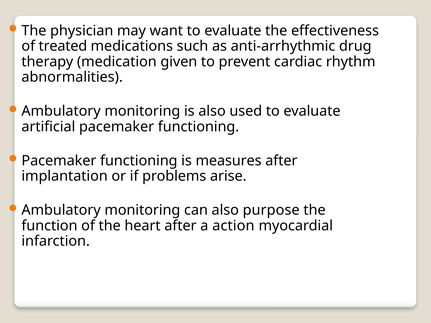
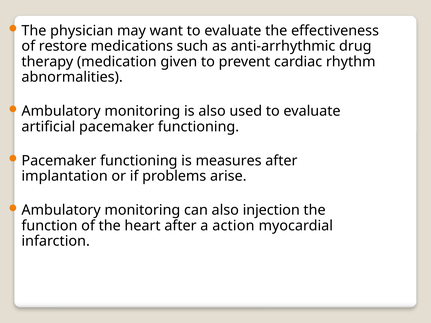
treated: treated -> restore (63, 46)
purpose: purpose -> injection (271, 210)
